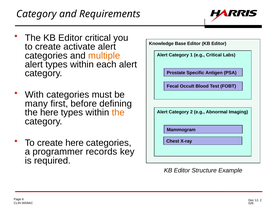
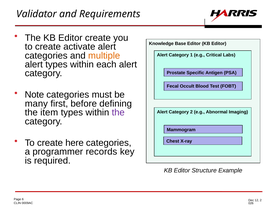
Category: Category -> Validator (37, 14)
Editor critical: critical -> create (98, 38)
With: With -> Note (34, 95)
the here: here -> item (49, 113)
the colour: orange -> purple (118, 113)
